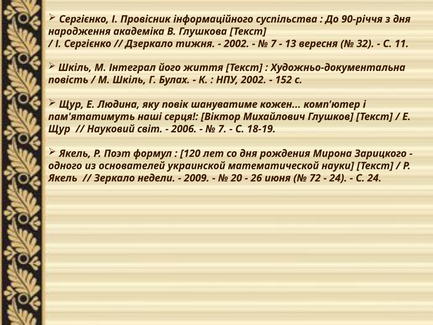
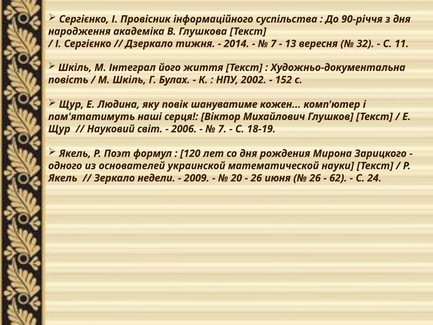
2002: 2002 -> 2014 (237, 44)
72: 72 -> 26 (315, 178)
24: 24 -> 62 (338, 178)
